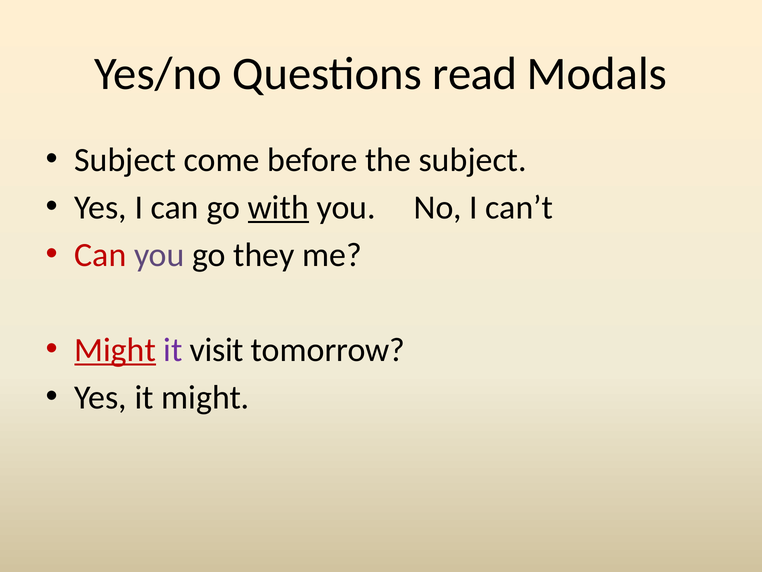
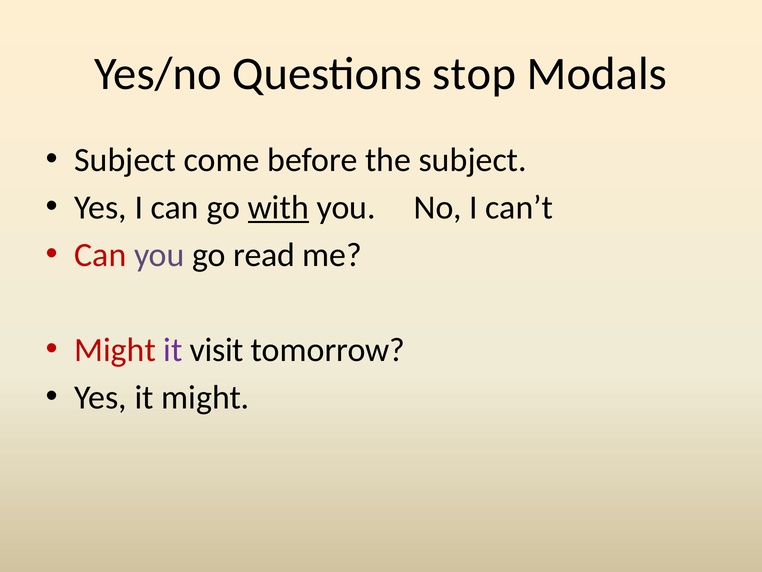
read: read -> stop (474, 74)
they: they -> read (264, 255)
Might underline: present -> none (115, 350)
